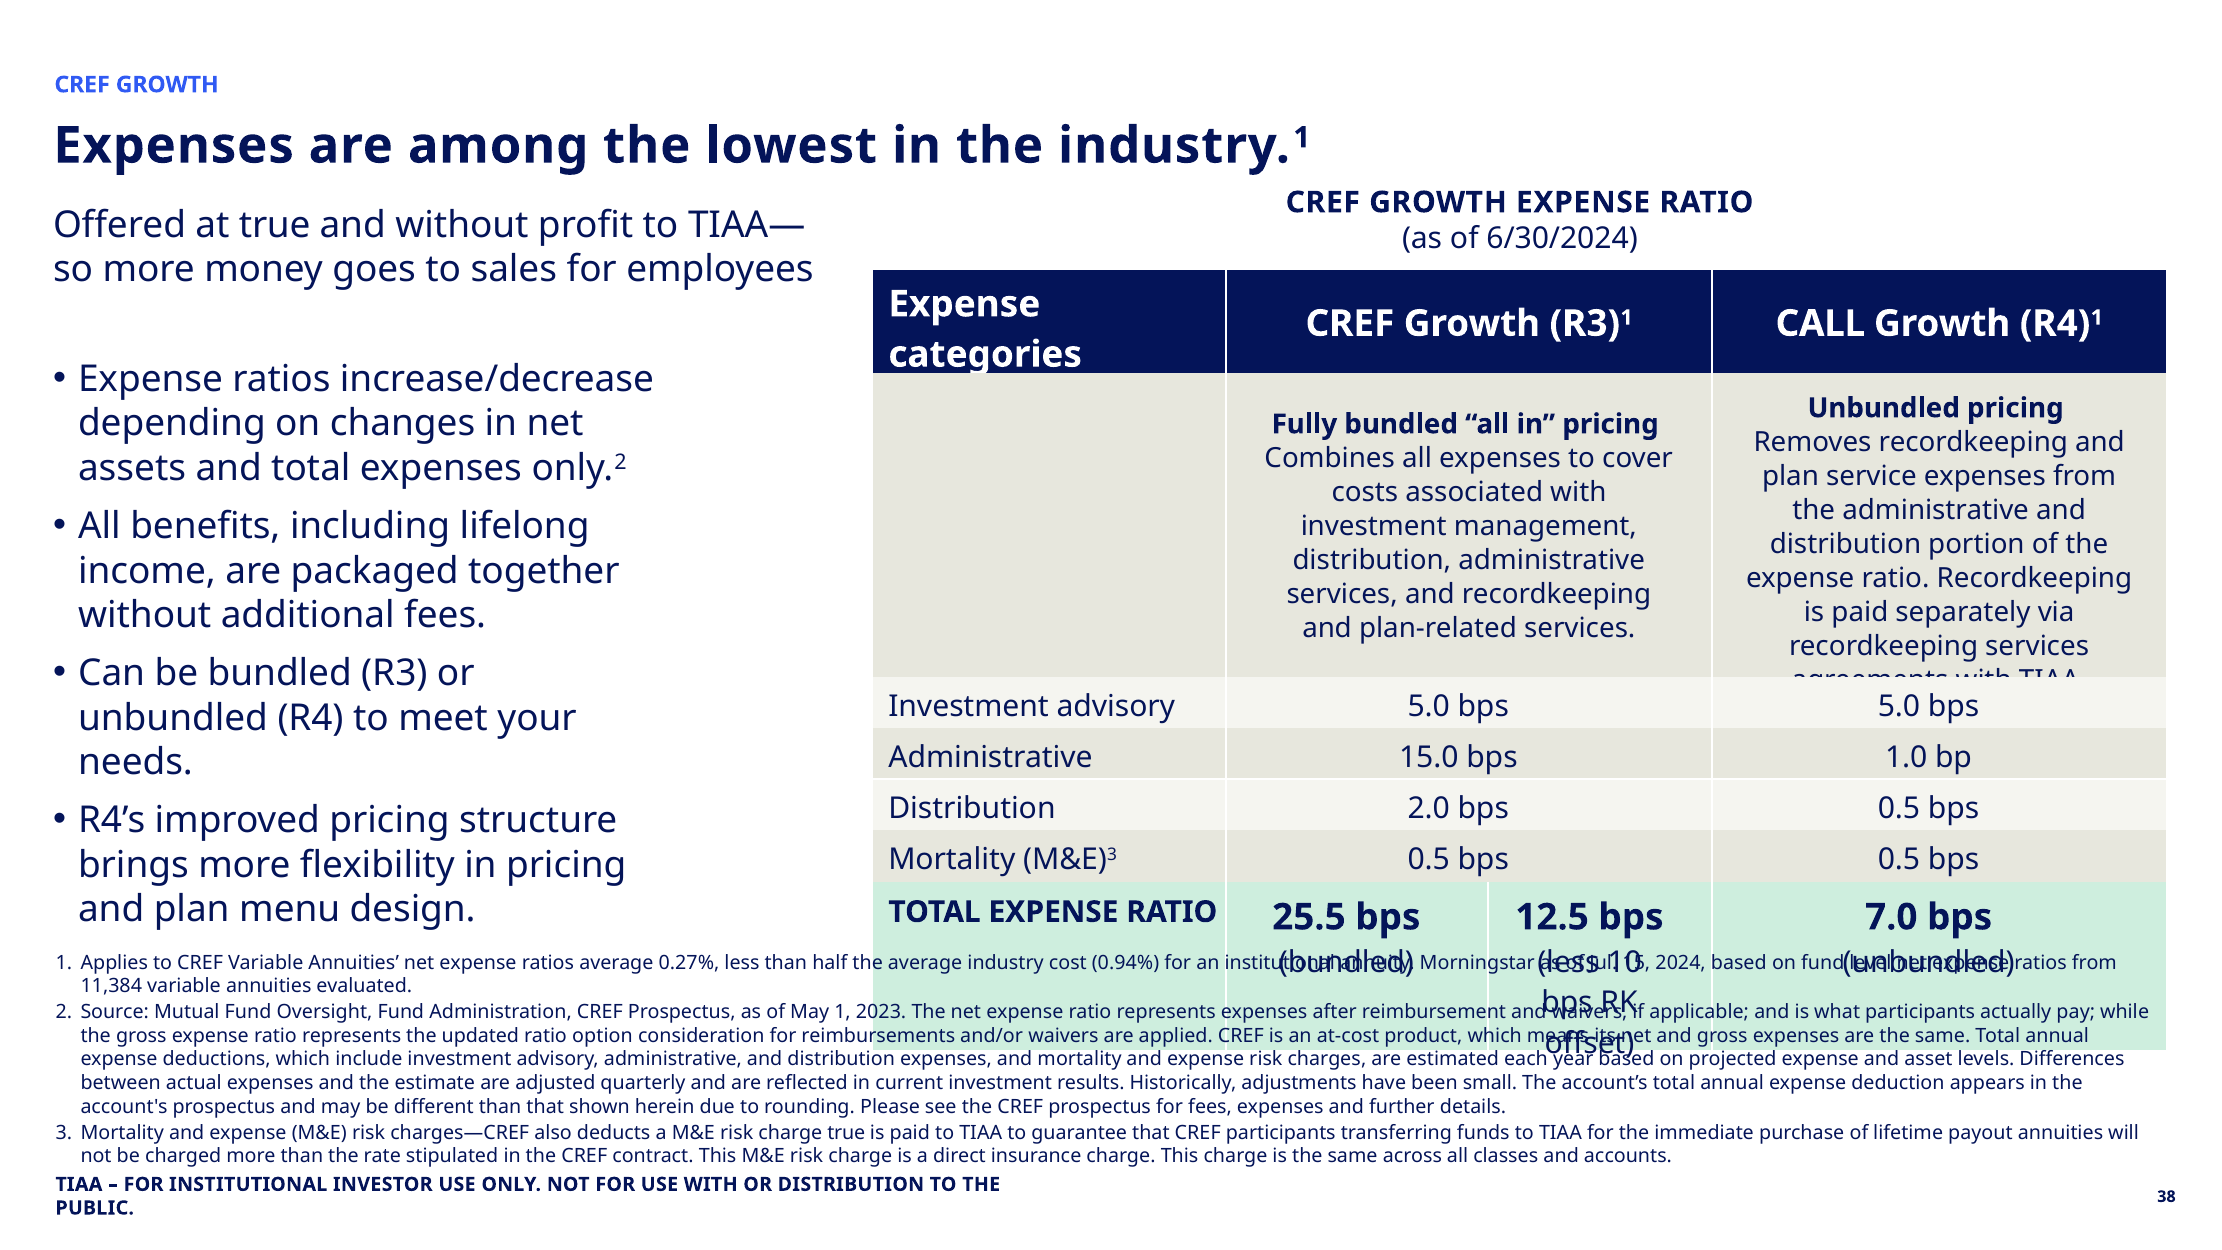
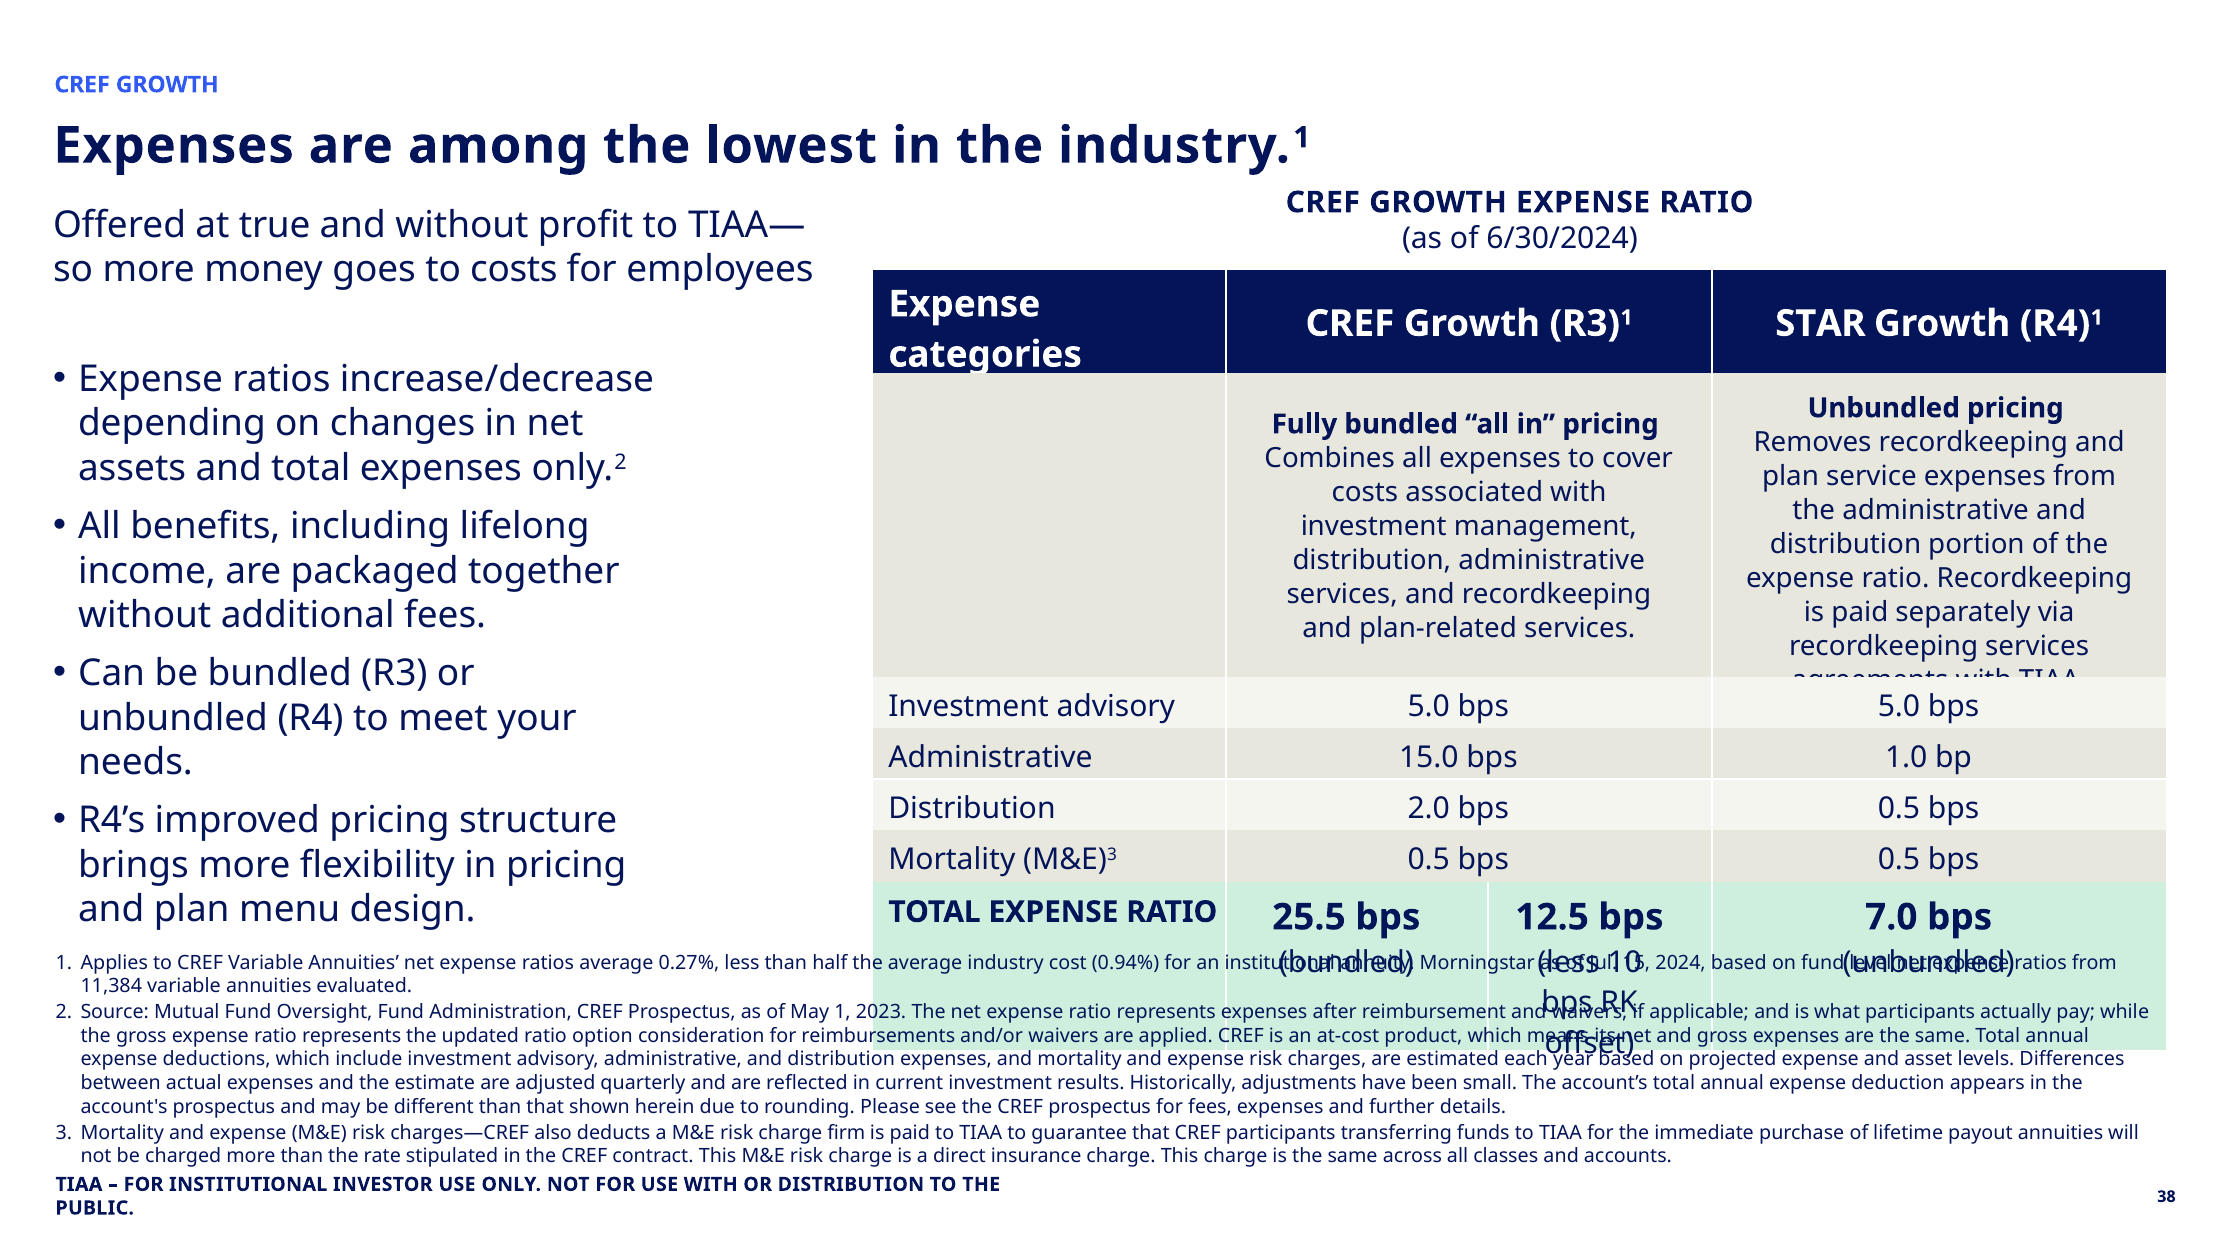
to sales: sales -> costs (514, 269)
CALL: CALL -> STAR (1820, 324)
charge true: true -> firm (846, 1132)
